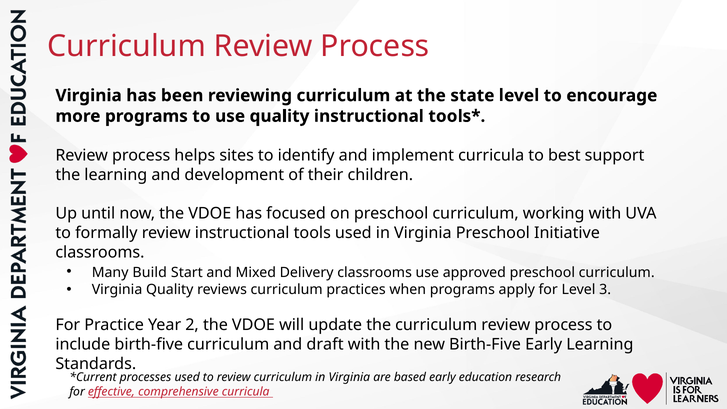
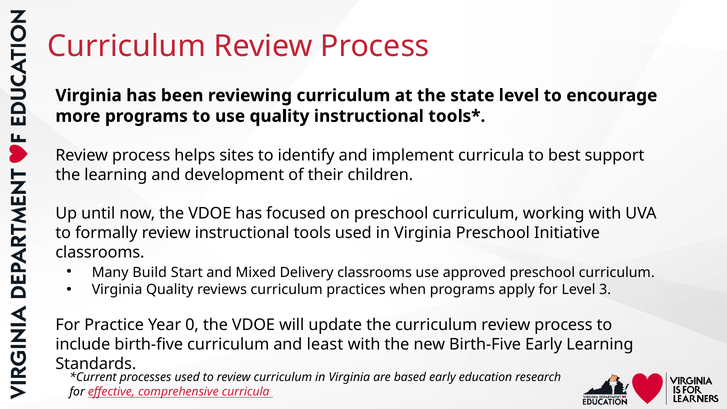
2: 2 -> 0 (192, 325)
draft: draft -> least (325, 344)
